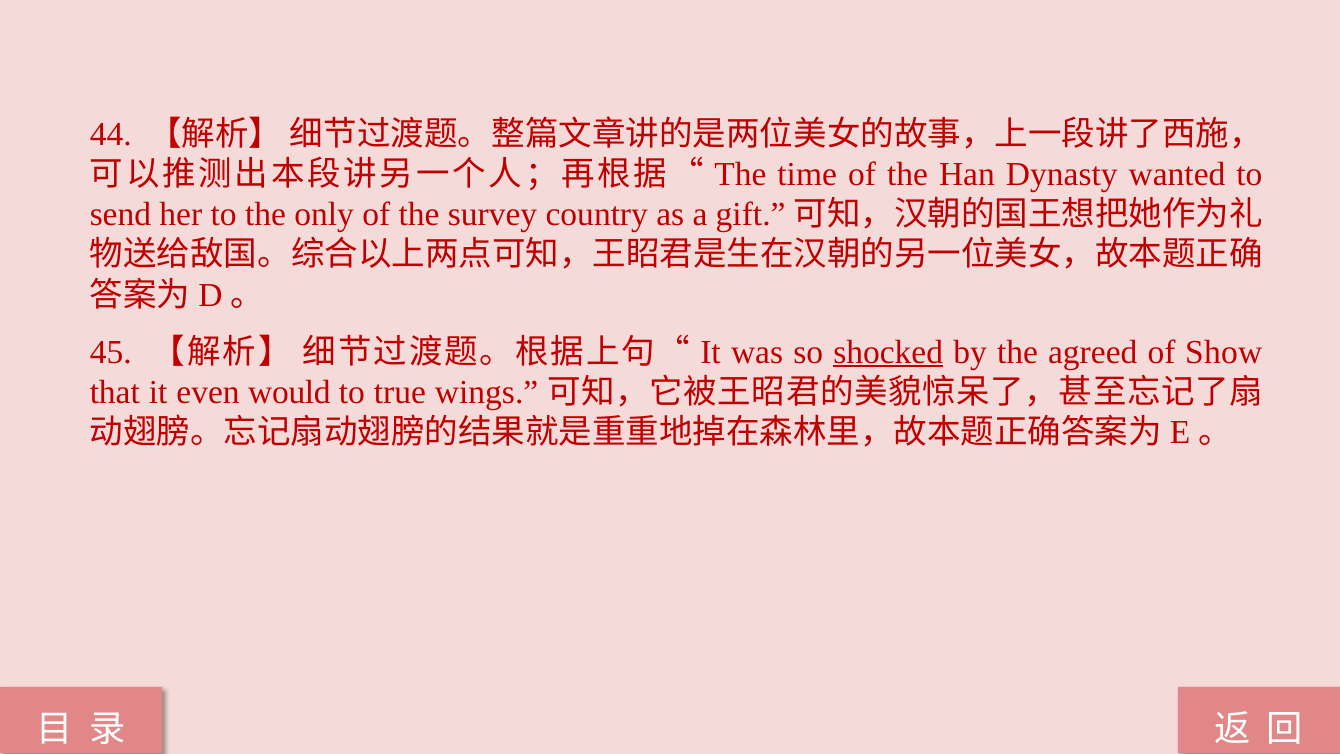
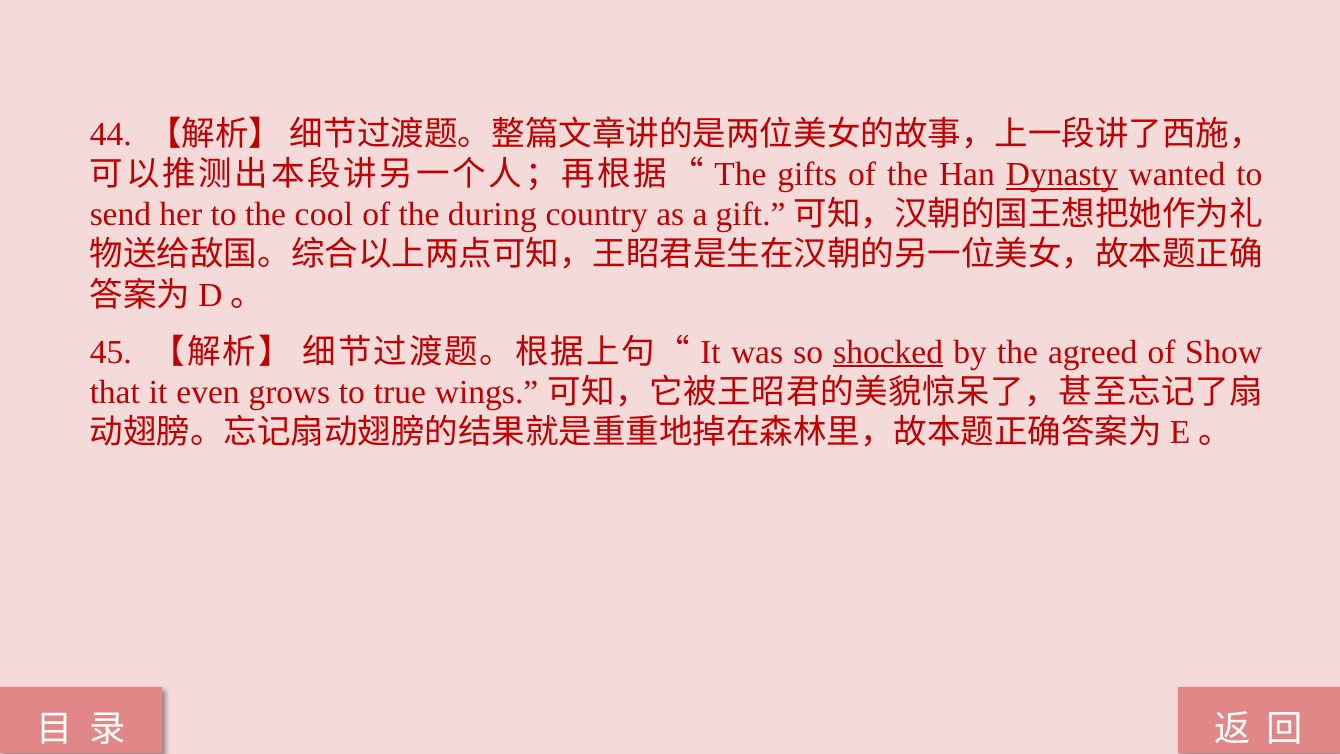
time: time -> gifts (807, 174)
Dynasty underline: none -> present (1062, 174)
only: only -> cool (324, 215)
survey: survey -> during (492, 215)
would: would -> grows (289, 392)
